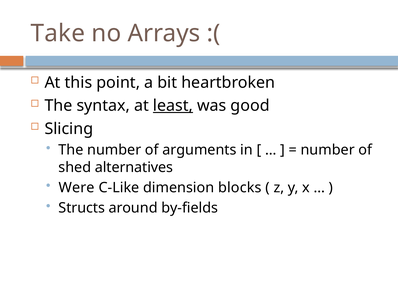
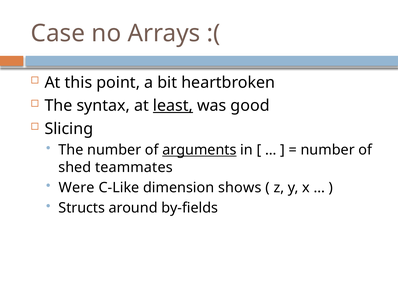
Take: Take -> Case (58, 33)
arguments underline: none -> present (199, 150)
alternatives: alternatives -> teammates (134, 167)
blocks: blocks -> shows (240, 187)
